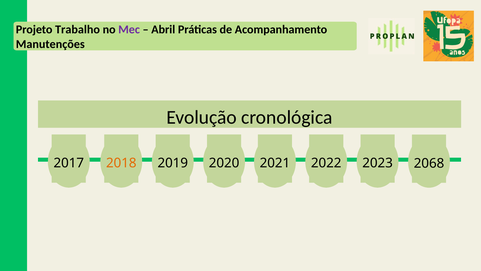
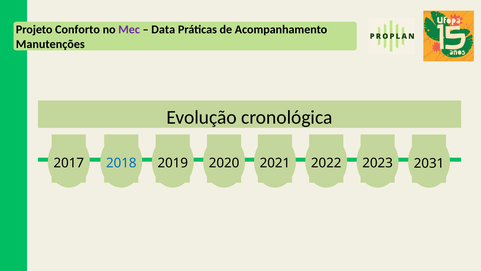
Trabalho: Trabalho -> Conforto (78, 30)
Abril: Abril -> Data (163, 30)
2018 colour: orange -> blue (121, 163)
2068: 2068 -> 2031 (429, 163)
